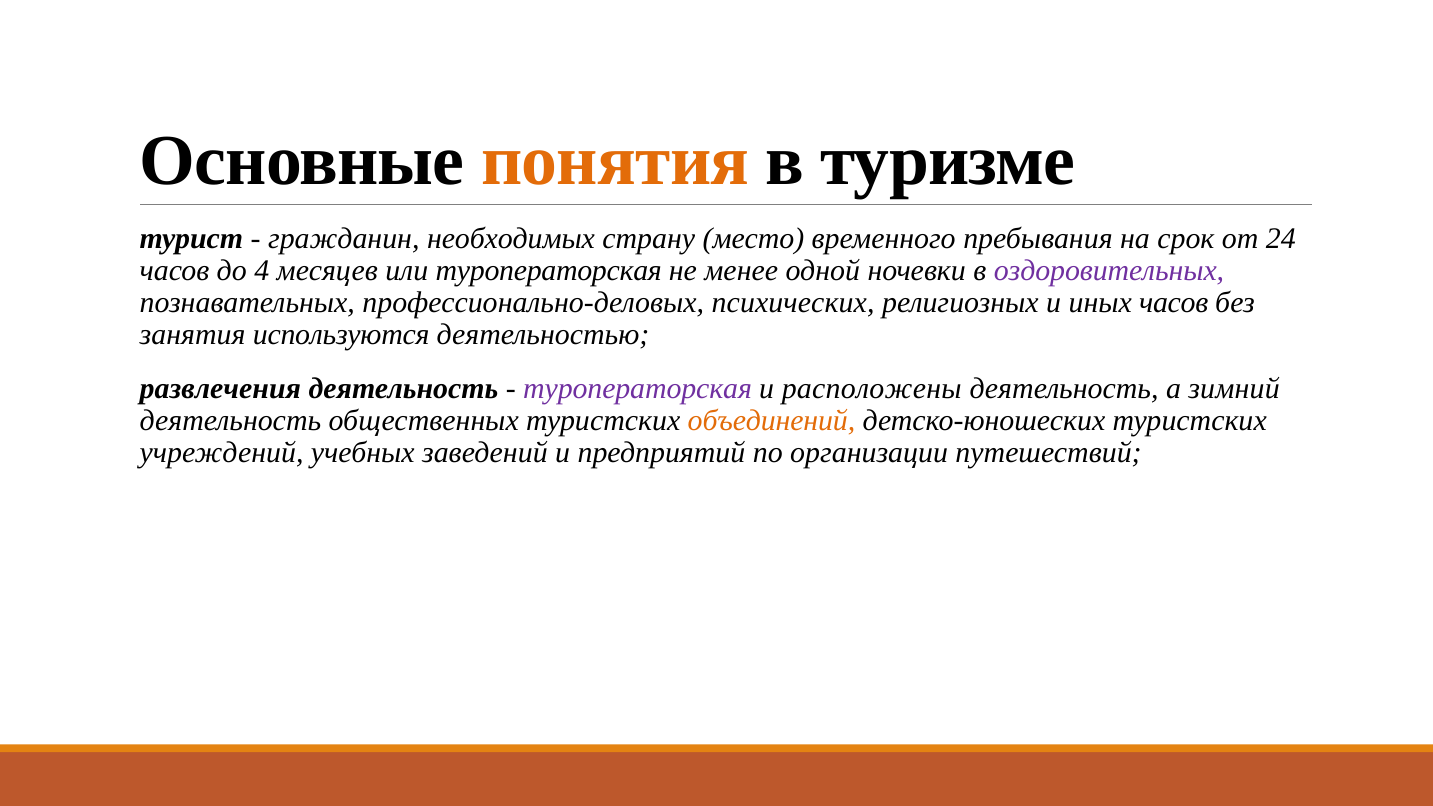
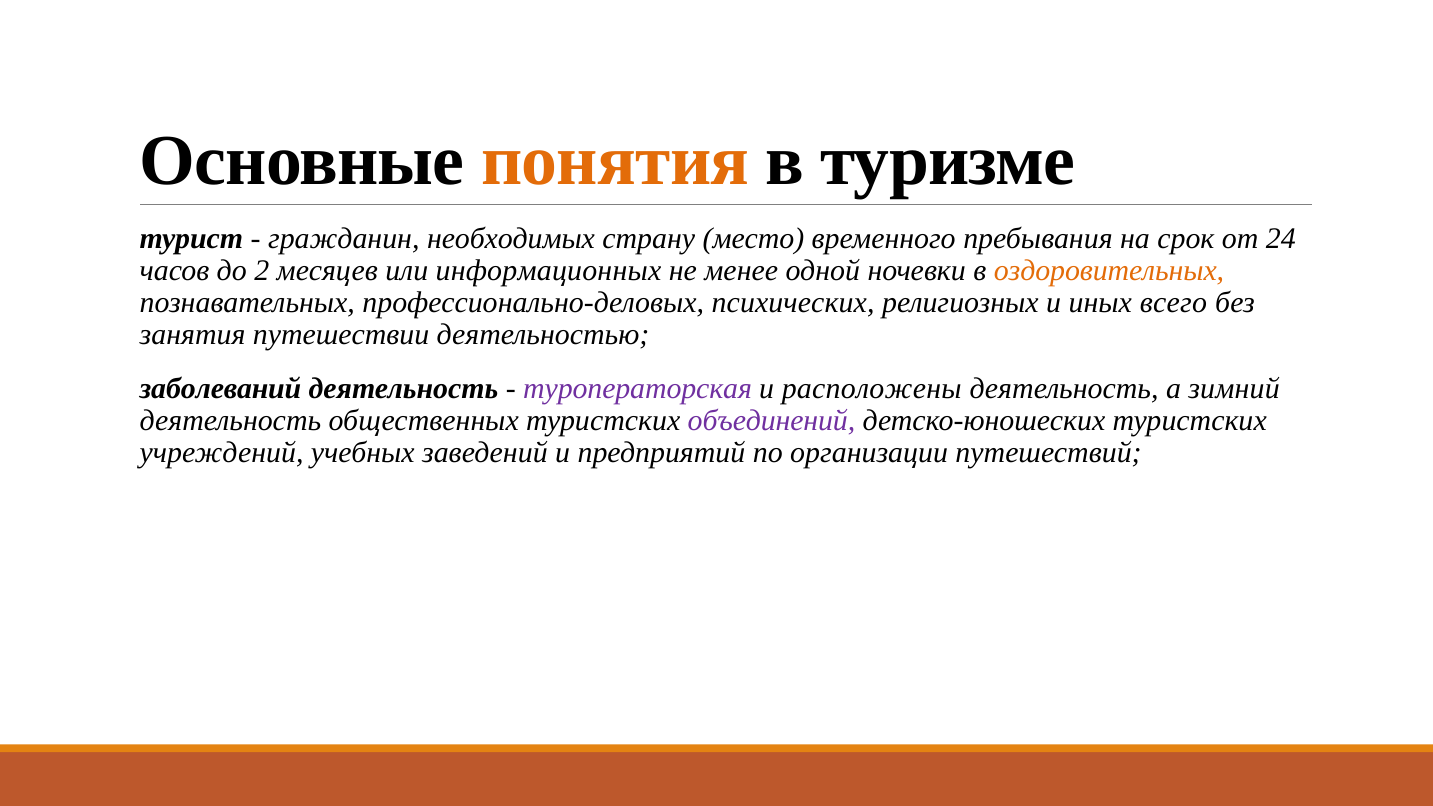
4: 4 -> 2 (262, 271)
или туроператорская: туроператорская -> информационных (548, 271)
оздоровительных colour: purple -> orange (1109, 271)
иных часов: часов -> всего (1173, 303)
используются: используются -> путешествии (341, 335)
развлечения: развлечения -> заболеваний (221, 388)
объединений colour: orange -> purple (772, 421)
